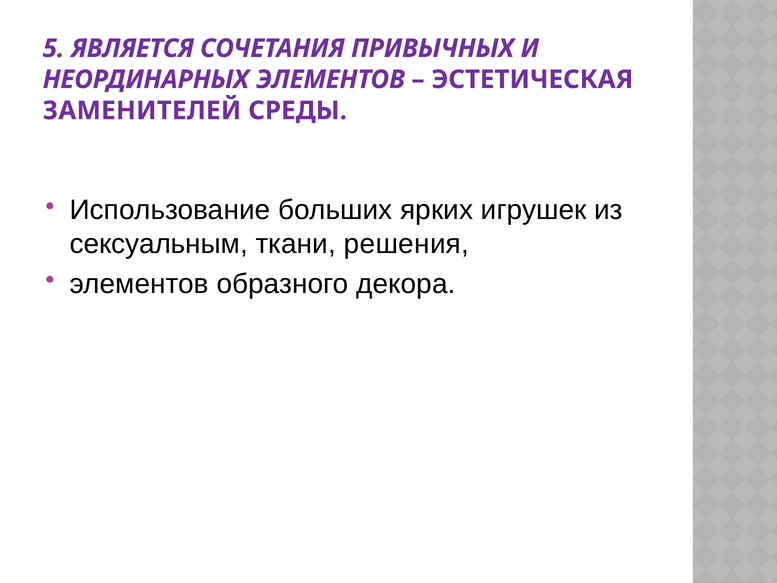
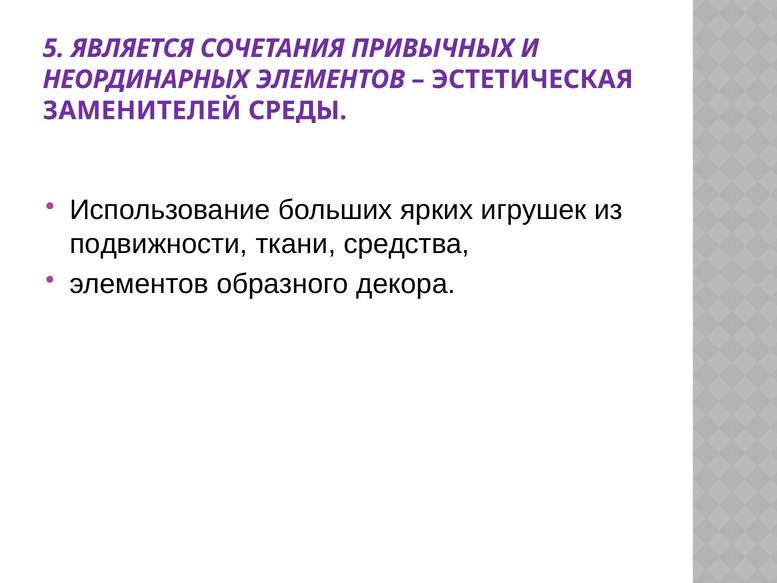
сексуальным: сексуальным -> подвижности (159, 244)
решения: решения -> средства (407, 244)
